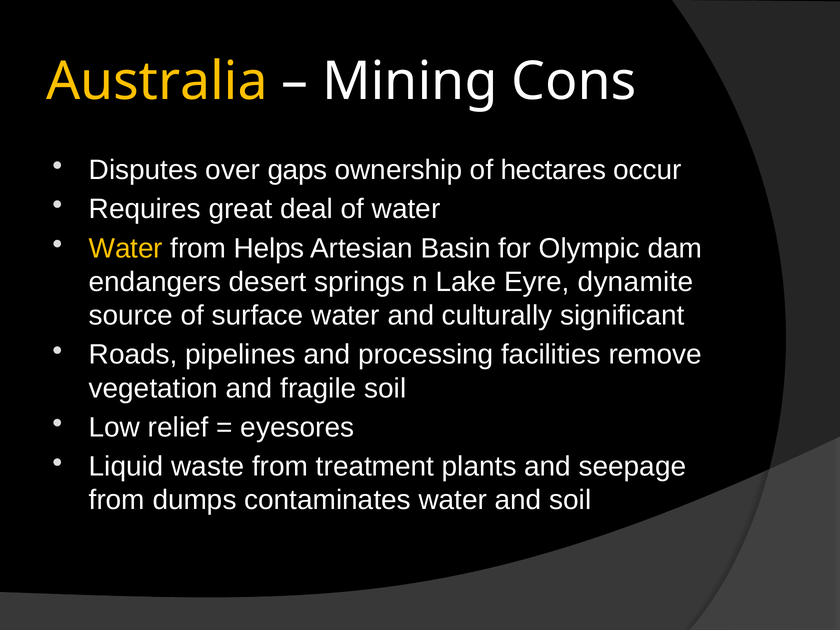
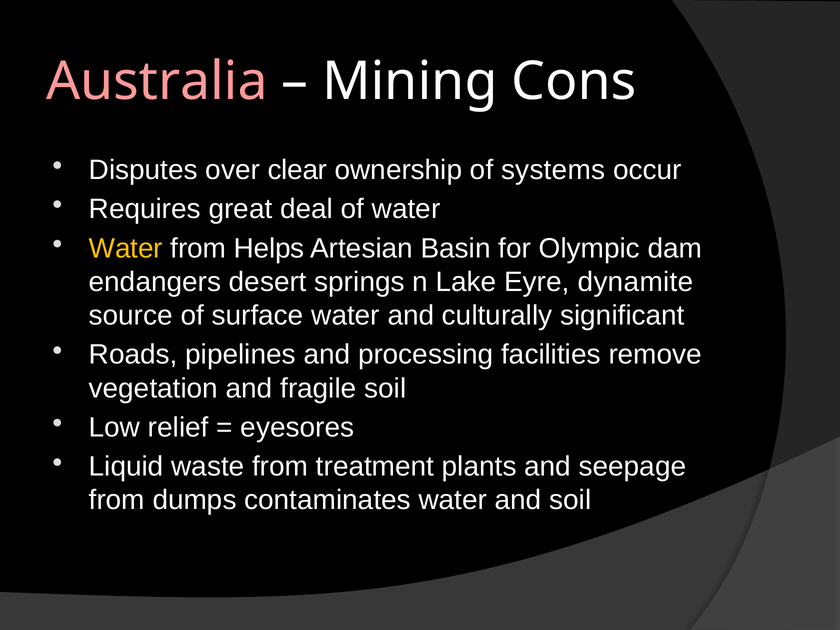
Australia colour: yellow -> pink (157, 81)
gaps: gaps -> clear (297, 170)
hectares: hectares -> systems (553, 170)
